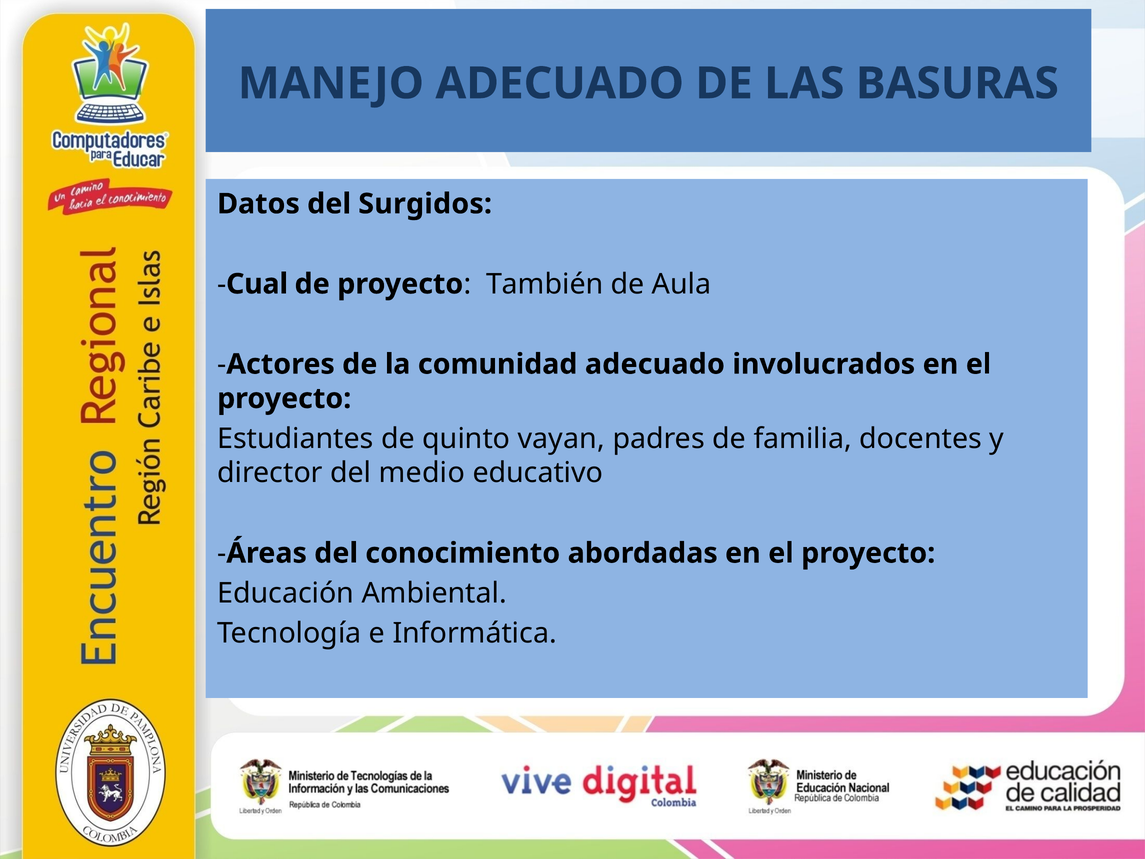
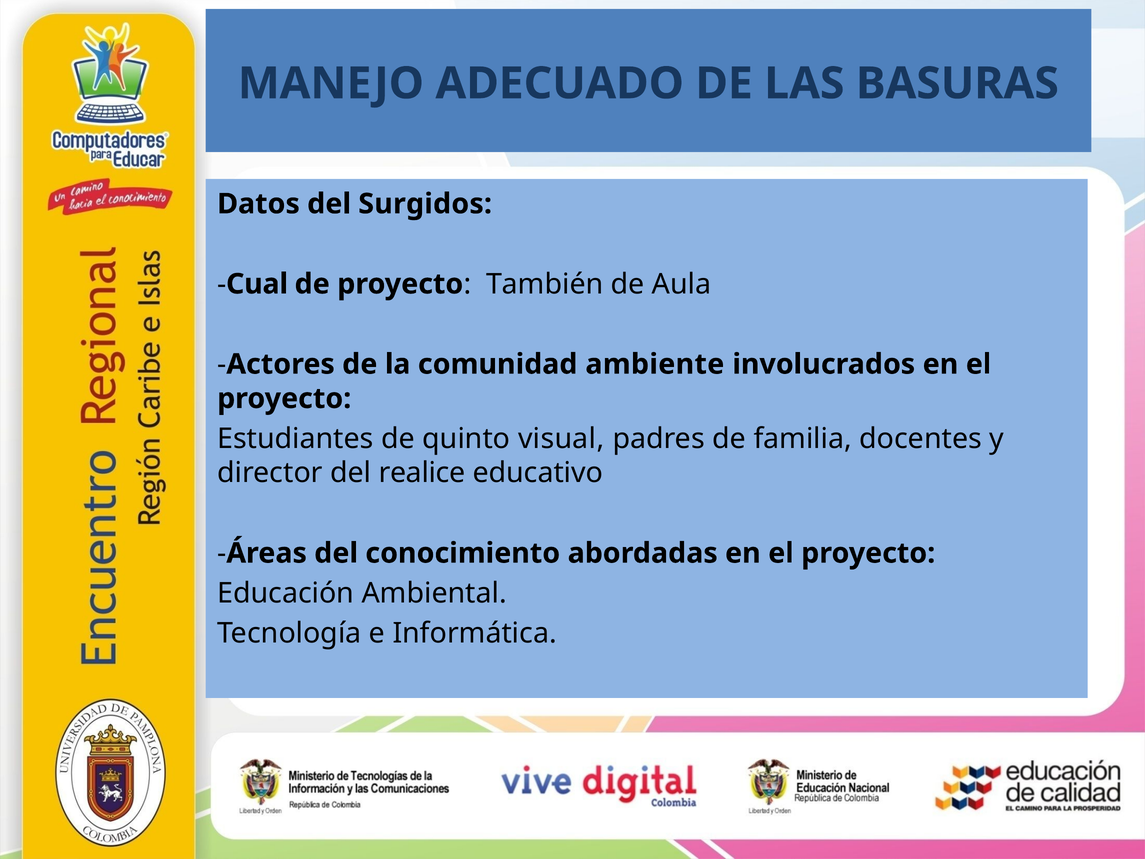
comunidad adecuado: adecuado -> ambiente (655, 364)
vayan: vayan -> visual (561, 439)
medio: medio -> realice (422, 473)
